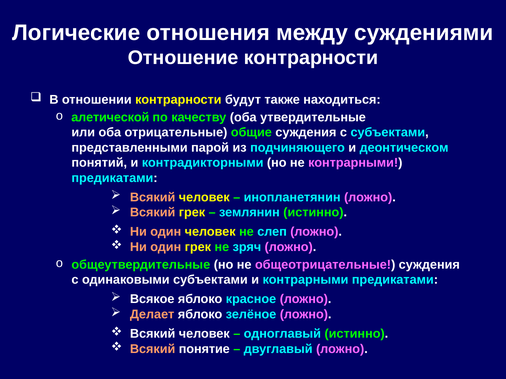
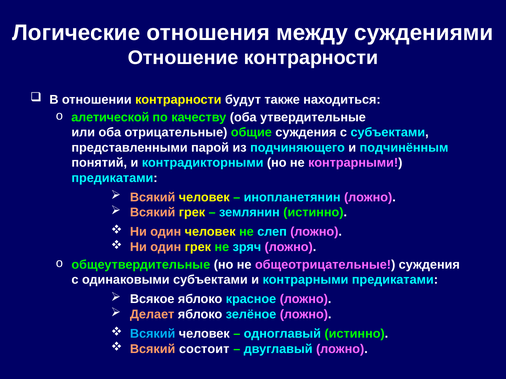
деонтическом: деонтическом -> подчинённым (404, 148)
Всякий colour: white -> light blue (153, 334)
понятие: понятие -> состоит (204, 349)
